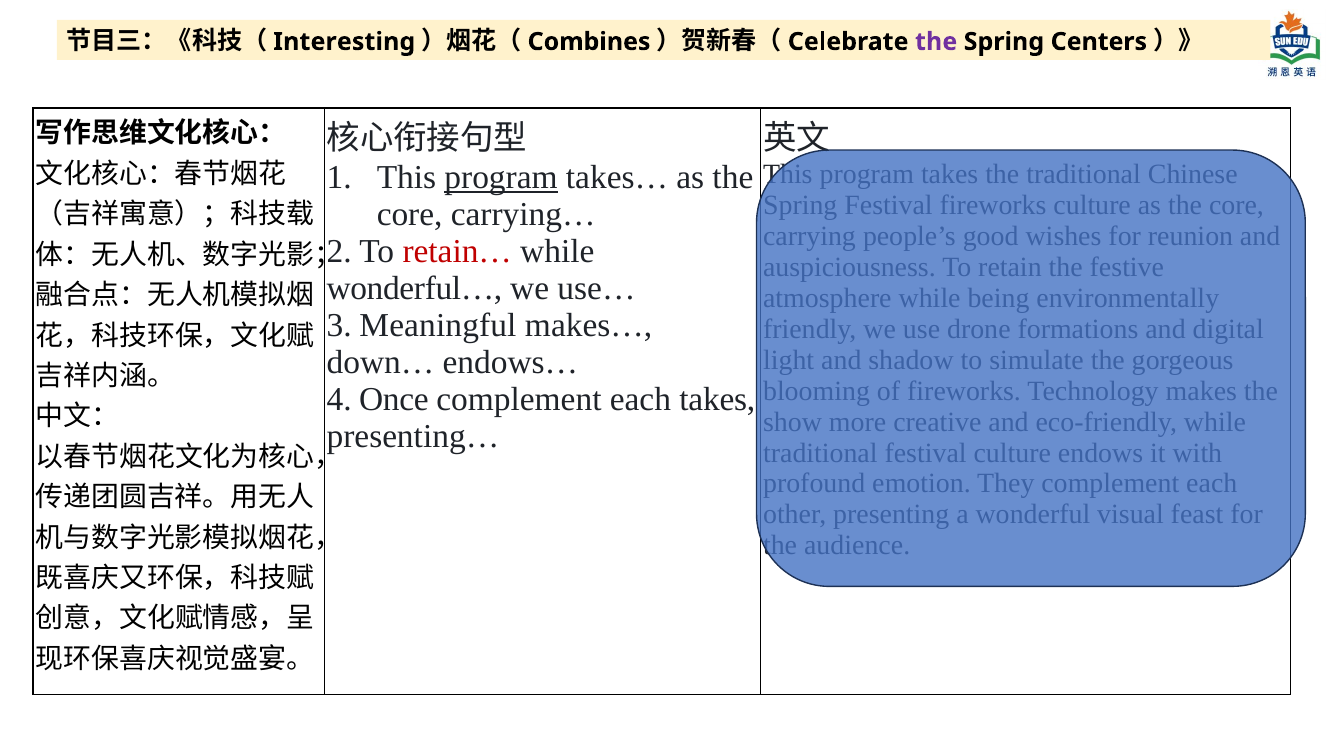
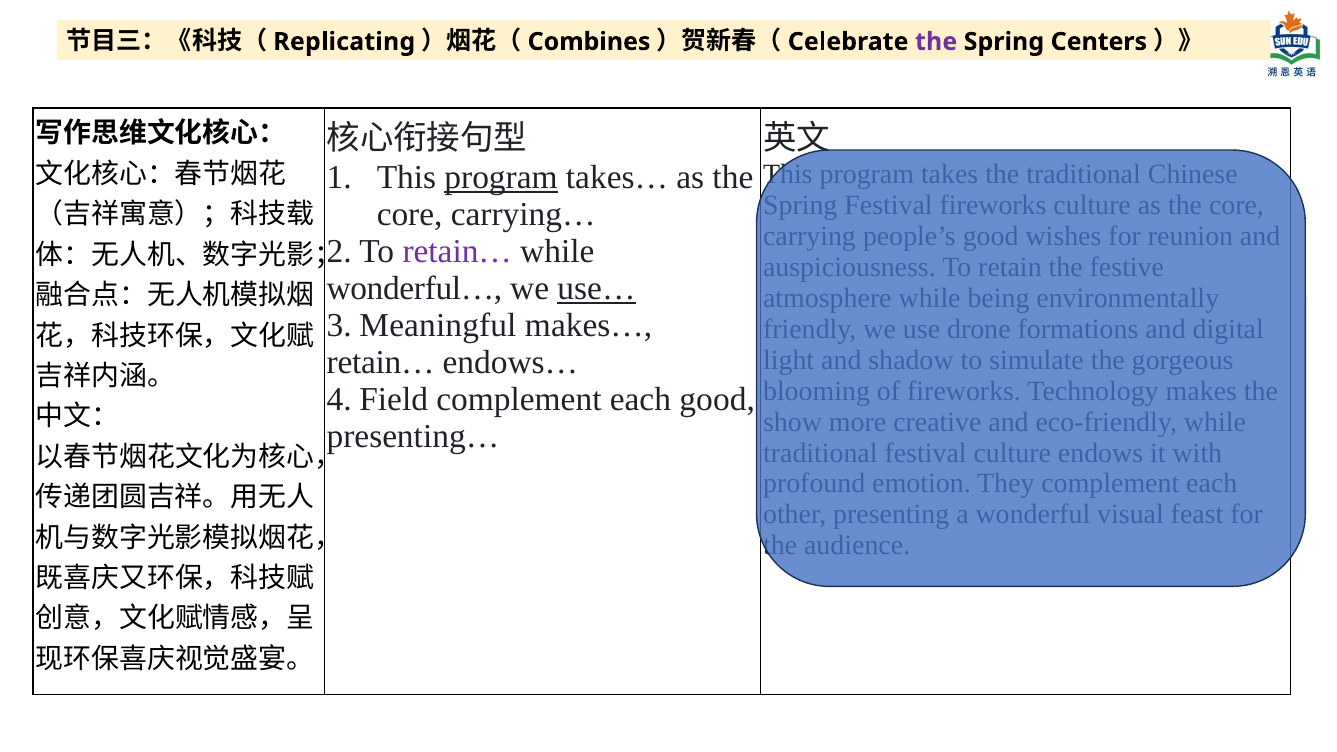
Interesting: Interesting -> Replicating (344, 42)
retain… colour: red -> purple (457, 252)
use… underline: none -> present (596, 289)
down…: down… -> retain… (381, 362)
Once: Once -> Field (394, 399)
each takes: takes -> good (717, 399)
